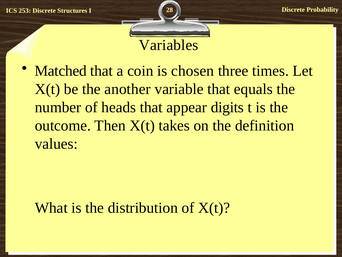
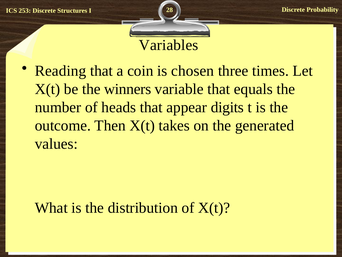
Matched: Matched -> Reading (60, 71)
another: another -> winners (128, 89)
definition: definition -> generated (265, 125)
